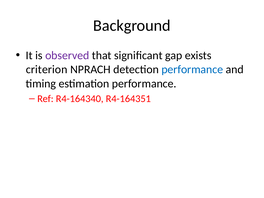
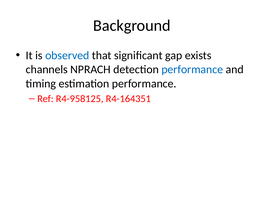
observed colour: purple -> blue (67, 55)
criterion: criterion -> channels (47, 69)
R4-164340: R4-164340 -> R4-958125 (80, 99)
